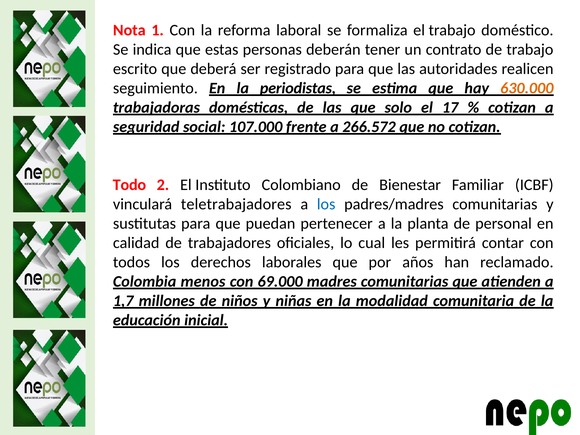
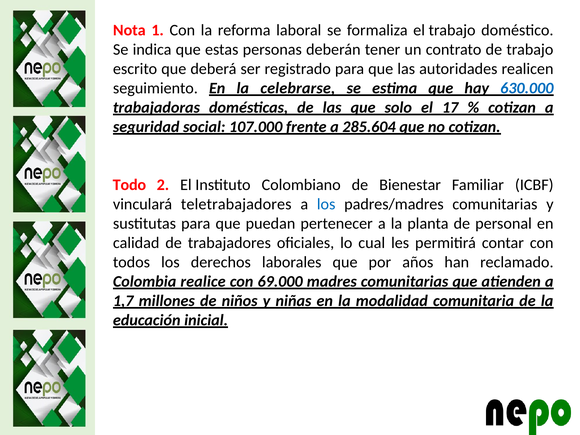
periodistas: periodistas -> celebrarse (298, 88)
630.000 colour: orange -> blue (527, 88)
266.572: 266.572 -> 285.604 (369, 127)
menos: menos -> realice (203, 282)
